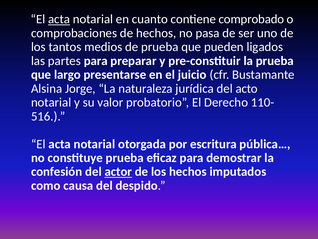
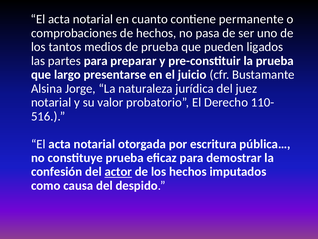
acta underline: present -> none (59, 19)
comprobado: comprobado -> permanente (251, 19)
acto: acto -> juez (246, 88)
